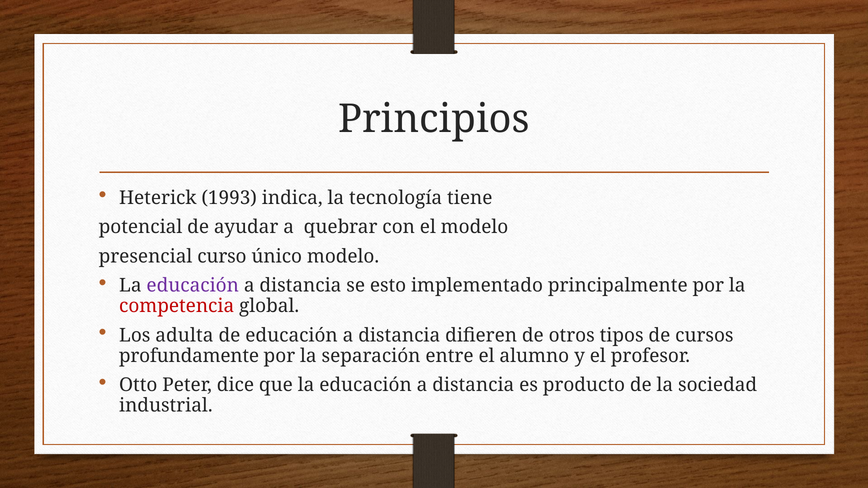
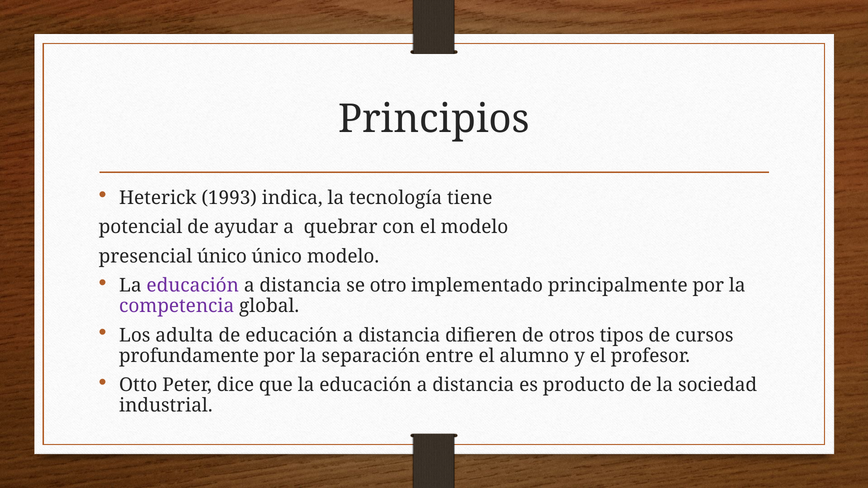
presencial curso: curso -> único (222, 257)
esto: esto -> otro (388, 286)
competencia colour: red -> purple (177, 306)
